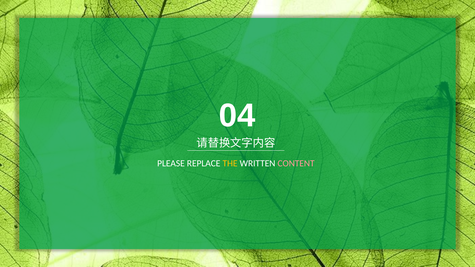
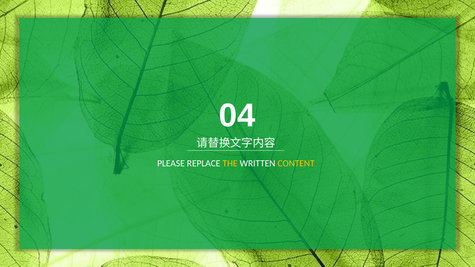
CONTENT colour: pink -> yellow (296, 163)
